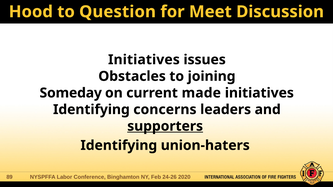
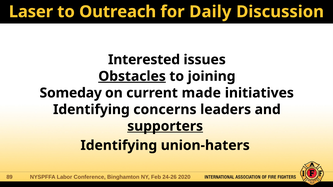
Hood: Hood -> Laser (31, 12)
Question: Question -> Outreach (118, 12)
Meet: Meet -> Daily (210, 12)
Initiatives: Initiatives -> Interested (144, 60)
Obstacles underline: none -> present (132, 76)
